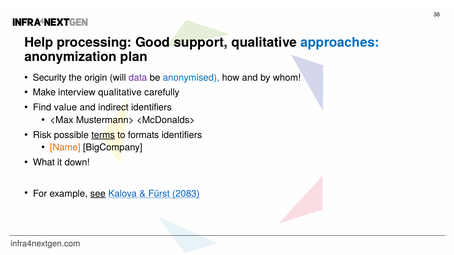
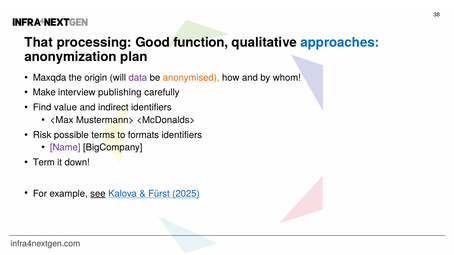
Help: Help -> That (39, 42)
support: support -> function (201, 42)
Security: Security -> Maxqda (50, 78)
anonymised colour: blue -> orange (191, 78)
interview qualitative: qualitative -> publishing (120, 93)
terms underline: present -> none (103, 135)
Name colour: orange -> purple (65, 148)
What: What -> Term (44, 163)
2083: 2083 -> 2025 (186, 194)
